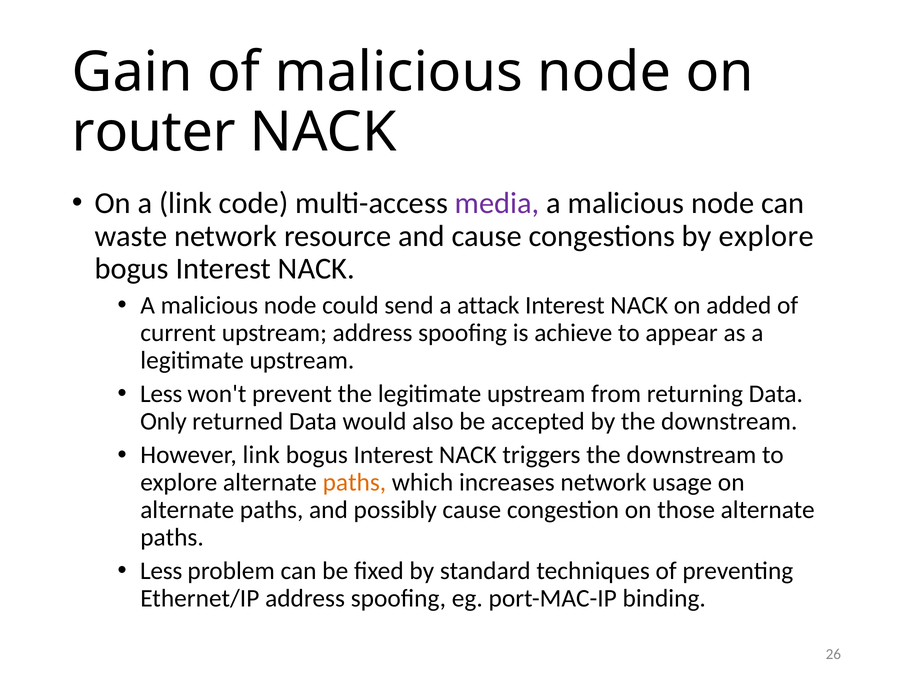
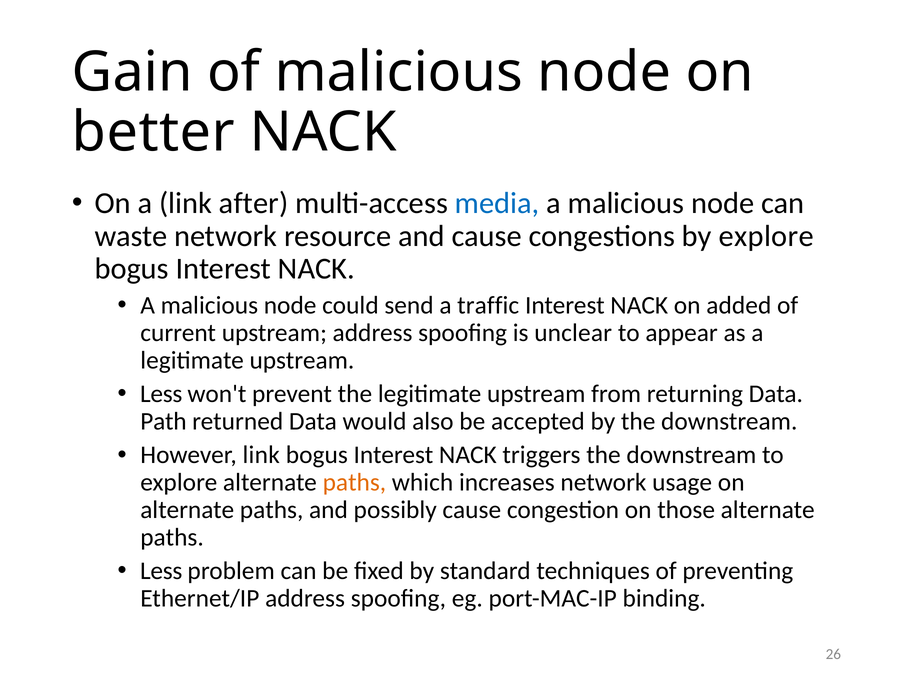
router: router -> better (153, 132)
code: code -> after (254, 203)
media colour: purple -> blue (497, 203)
attack: attack -> traffic (488, 305)
achieve: achieve -> unclear (573, 333)
Only: Only -> Path (164, 421)
